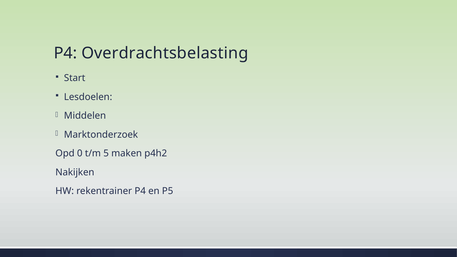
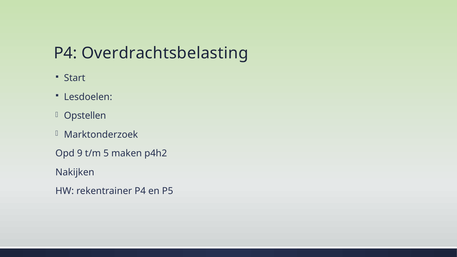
Middelen: Middelen -> Opstellen (85, 116)
0: 0 -> 9 (80, 153)
